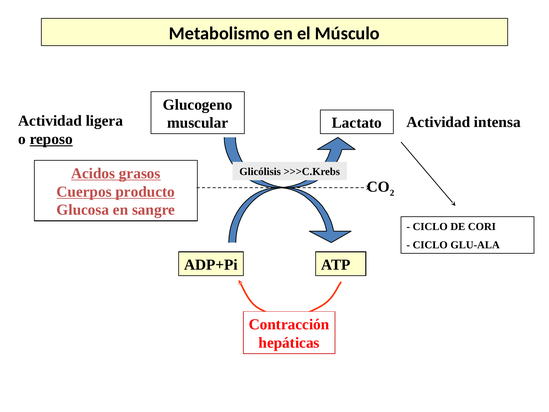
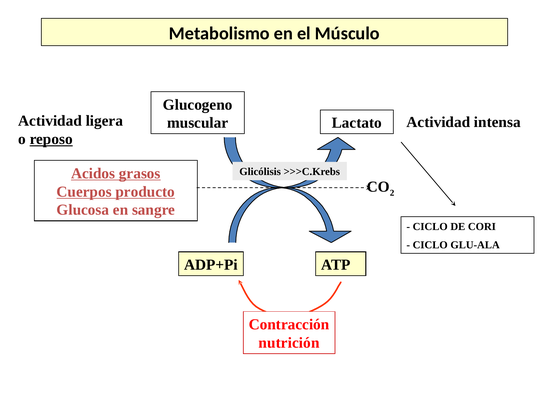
hepáticas: hepáticas -> nutrición (289, 343)
